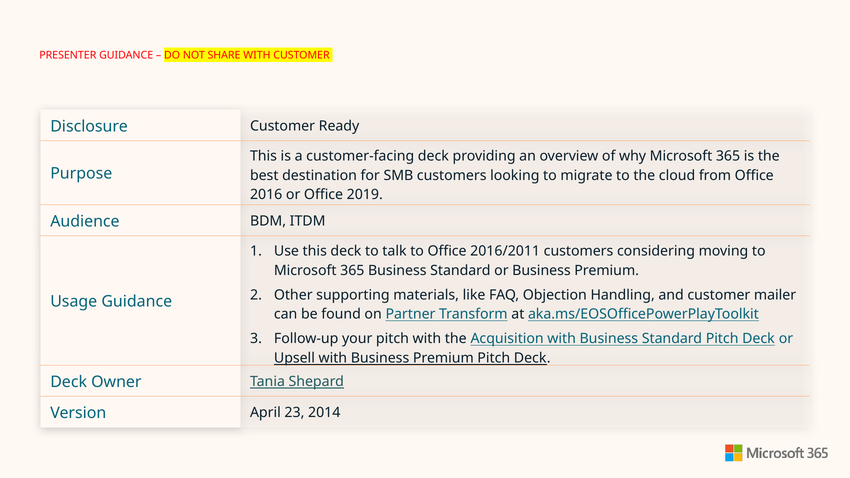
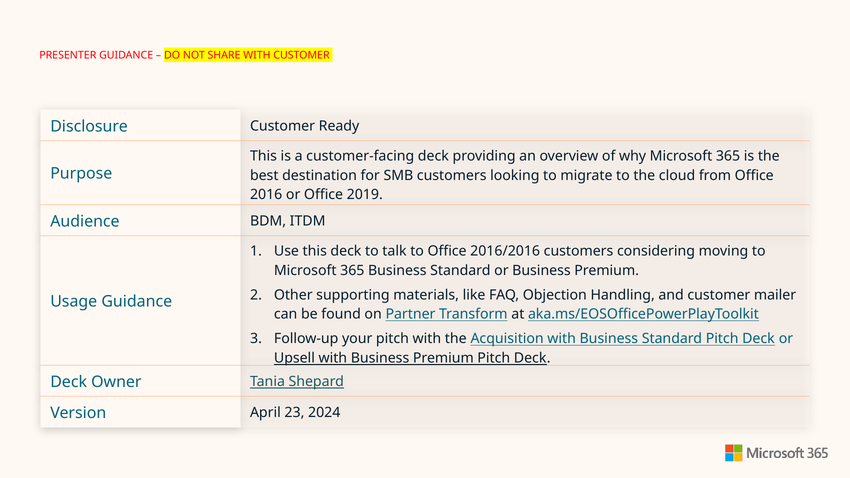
2016/2011: 2016/2011 -> 2016/2016 (505, 251)
2014: 2014 -> 2024 (324, 413)
